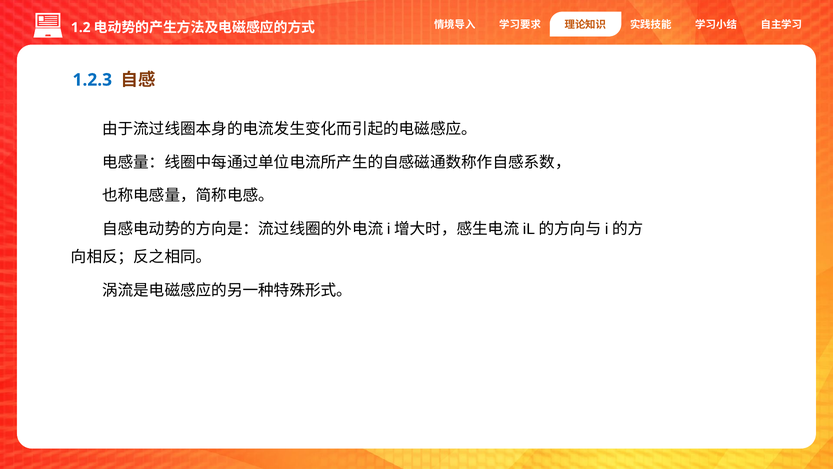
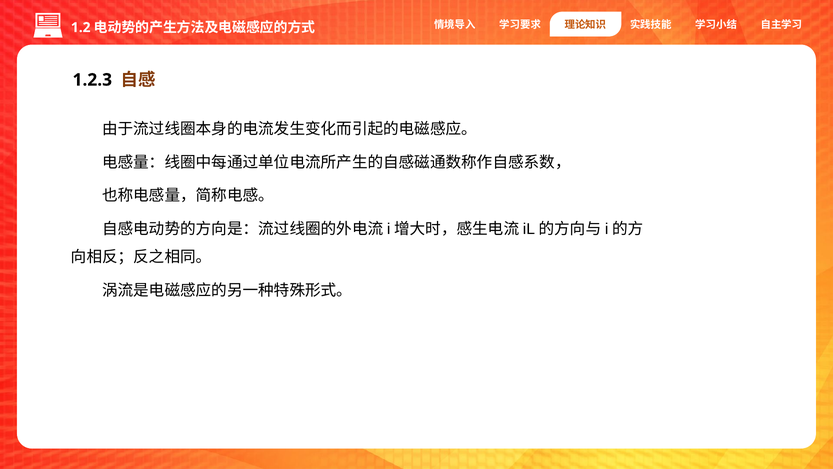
1.2.3 colour: blue -> black (92, 80)
